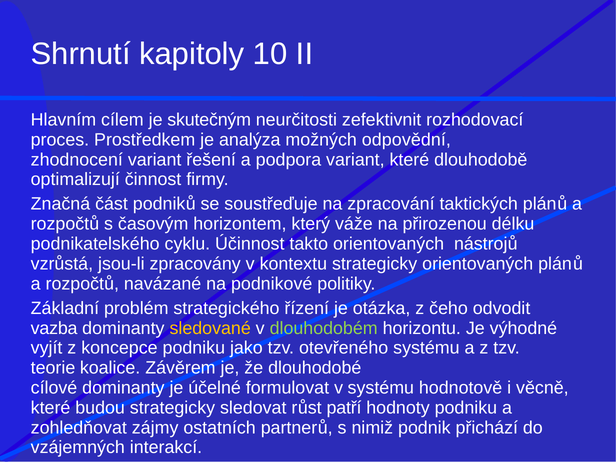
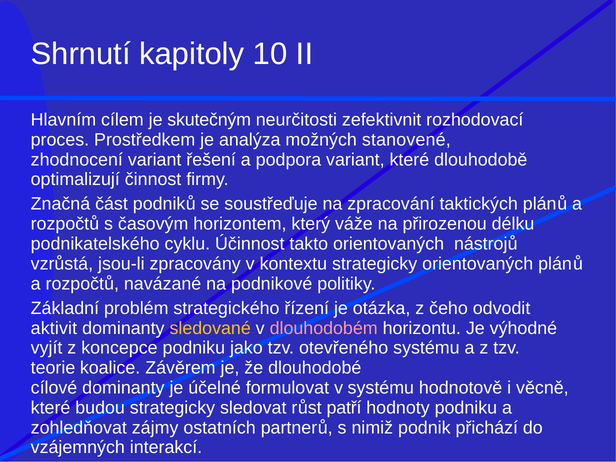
odpovědní: odpovědní -> stanovené (406, 140)
vazba: vazba -> aktivit (54, 328)
dlouhodobém colour: light green -> pink (324, 328)
